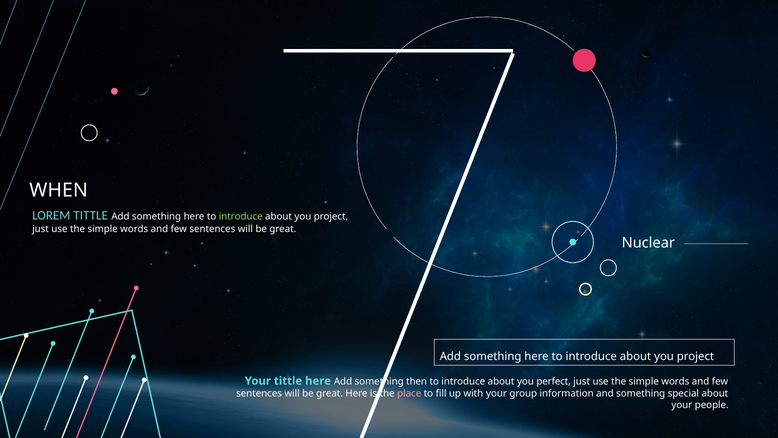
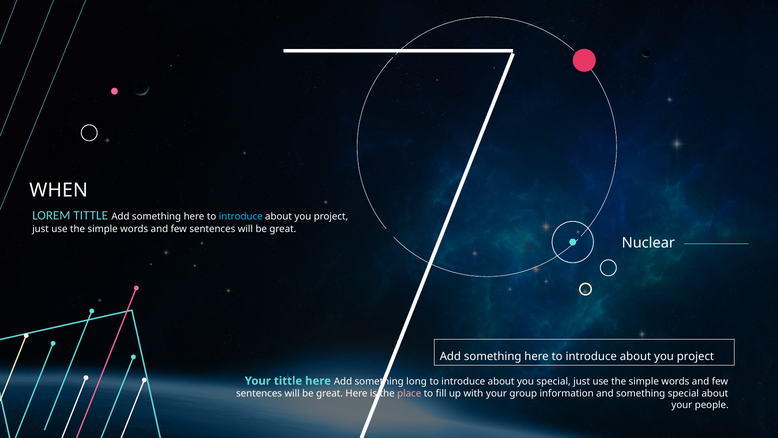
introduce colour: light green -> light blue (241, 216)
then: then -> long (417, 381)
you perfect: perfect -> special (554, 381)
